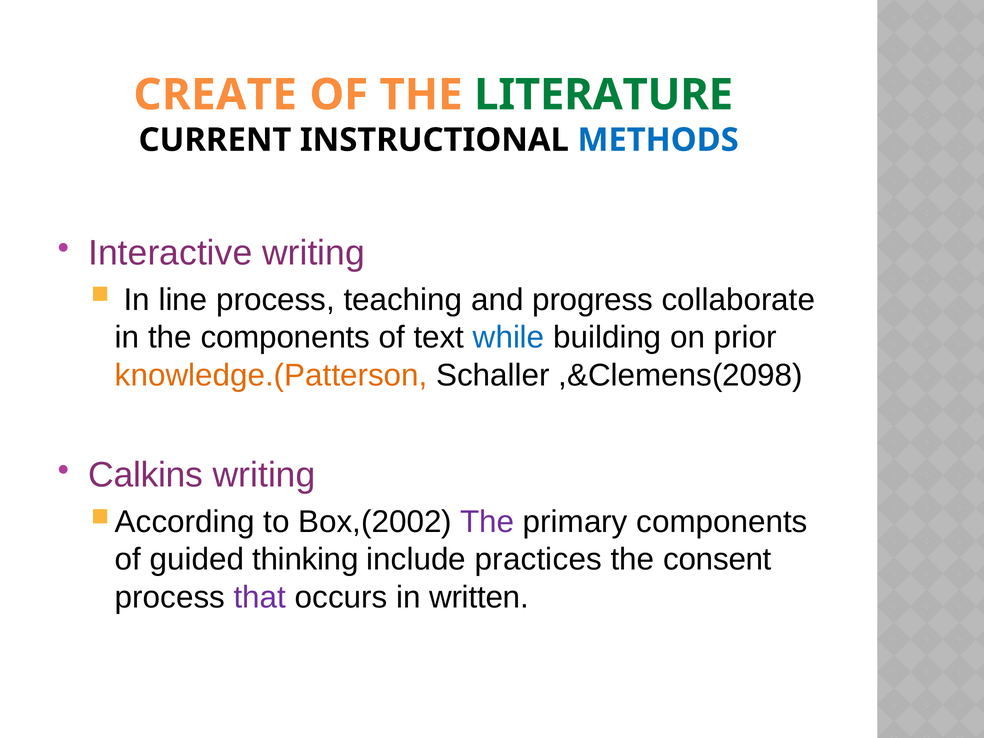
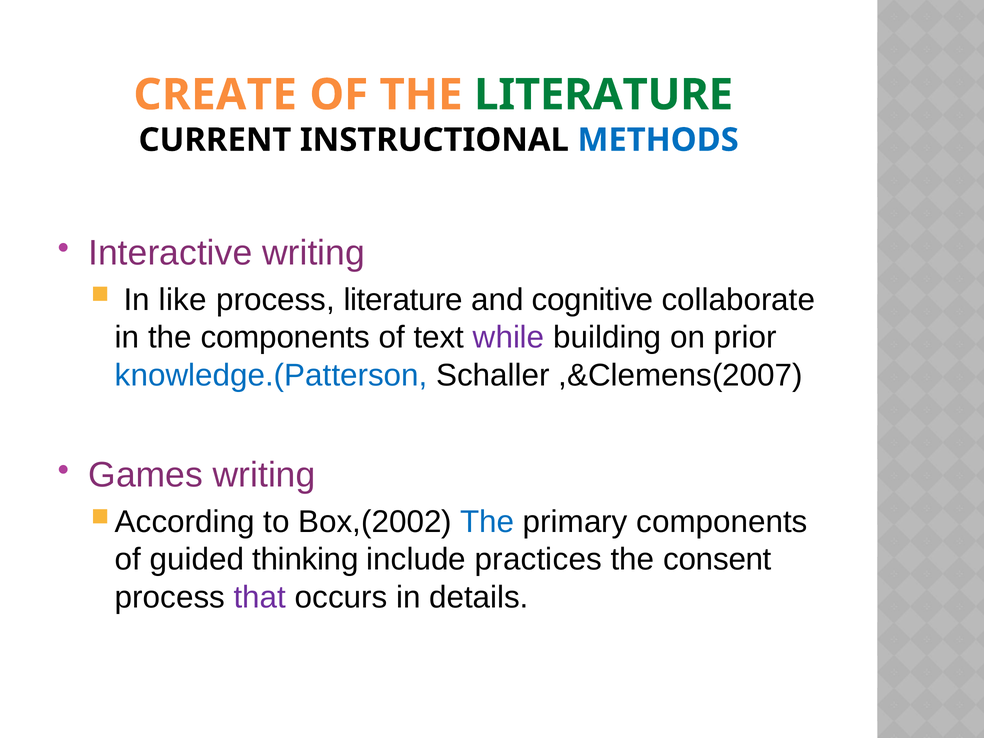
line: line -> like (183, 300)
process teaching: teaching -> literature (403, 300)
progress: progress -> cognitive (593, 300)
while colour: blue -> purple (509, 337)
knowledge.(Patterson colour: orange -> blue (271, 375)
,&Clemens(2098: ,&Clemens(2098 -> ,&Clemens(2007 (681, 375)
Calkins: Calkins -> Games (146, 475)
The colour: purple -> blue (487, 522)
written: written -> details (479, 597)
